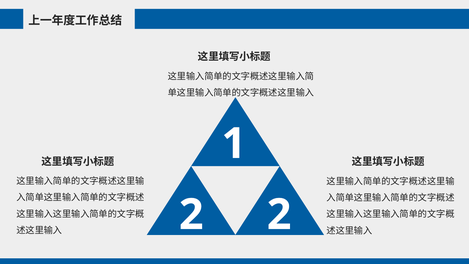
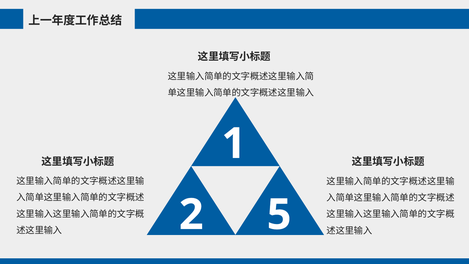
2 2: 2 -> 5 (279, 215)
